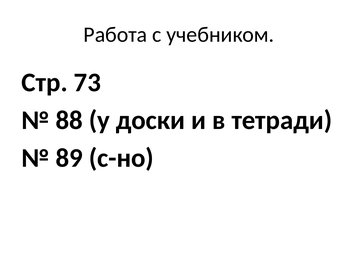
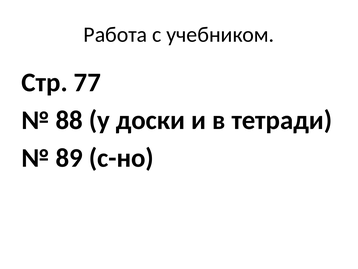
73: 73 -> 77 (87, 82)
